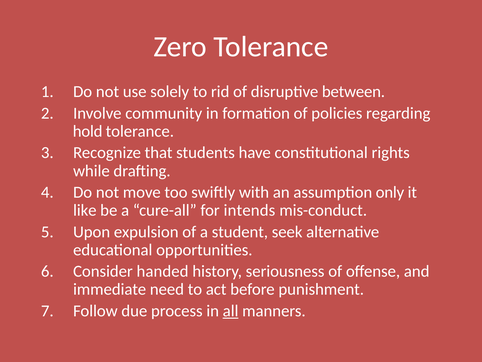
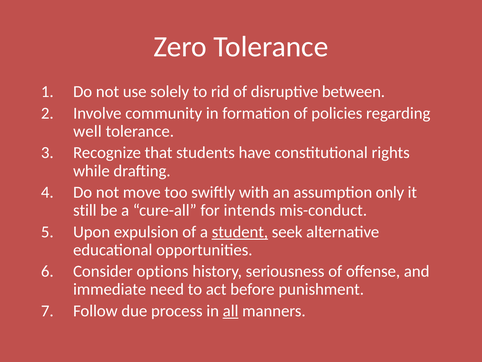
hold: hold -> well (87, 131)
like: like -> still (85, 210)
student underline: none -> present (240, 231)
handed: handed -> options (163, 271)
